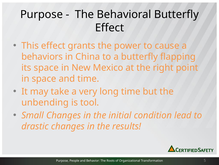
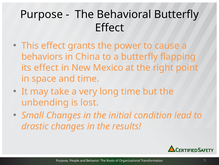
its space: space -> effect (46, 67)
tool: tool -> lost (90, 102)
